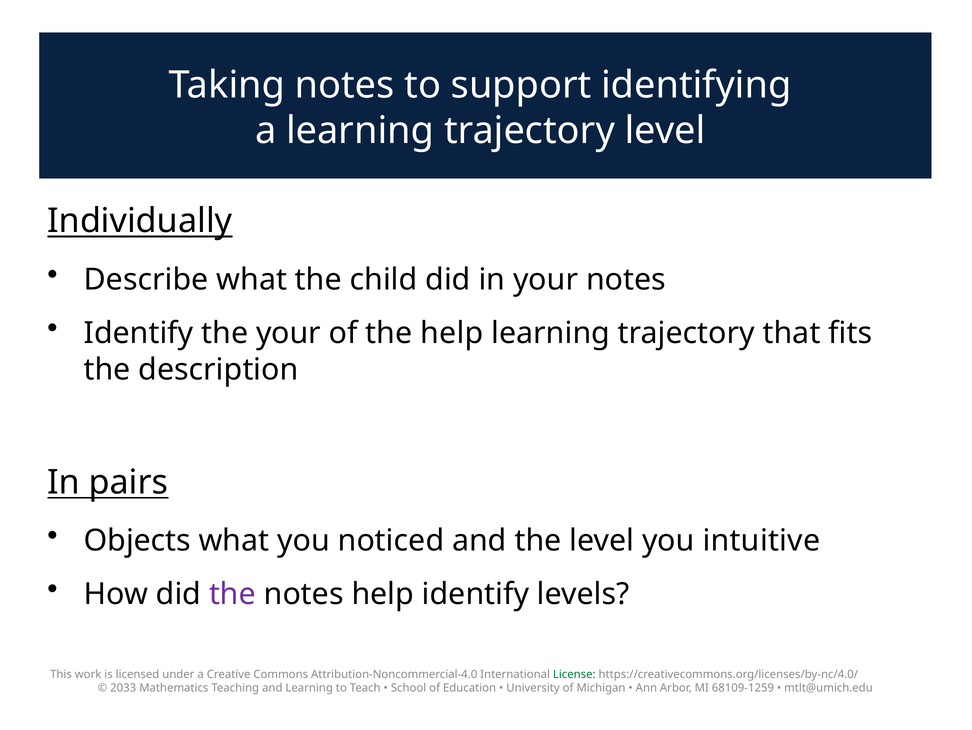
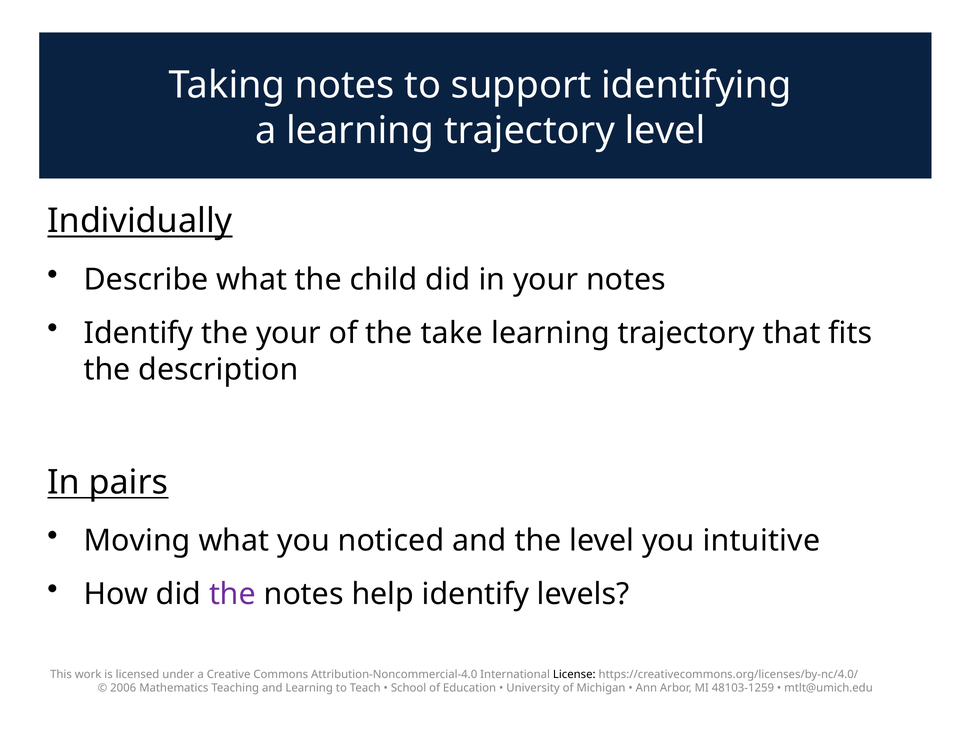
the help: help -> take (452, 333)
Objects: Objects -> Moving (137, 540)
License colour: green -> black (574, 674)
2033: 2033 -> 2006 (123, 687)
68109-1259: 68109-1259 -> 48103-1259 (743, 687)
